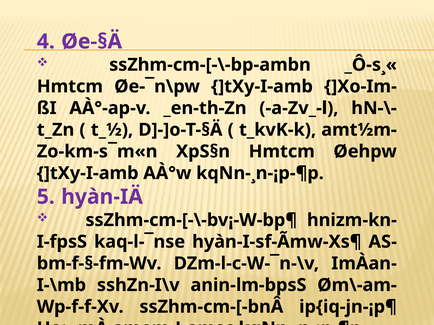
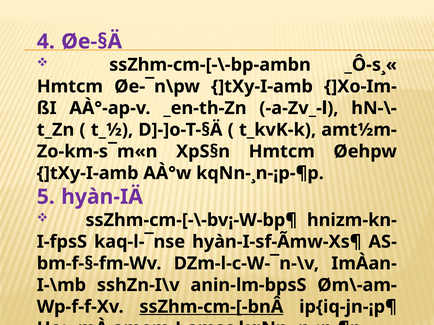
ssZhm-cm-[-bnÂ underline: none -> present (211, 307)
